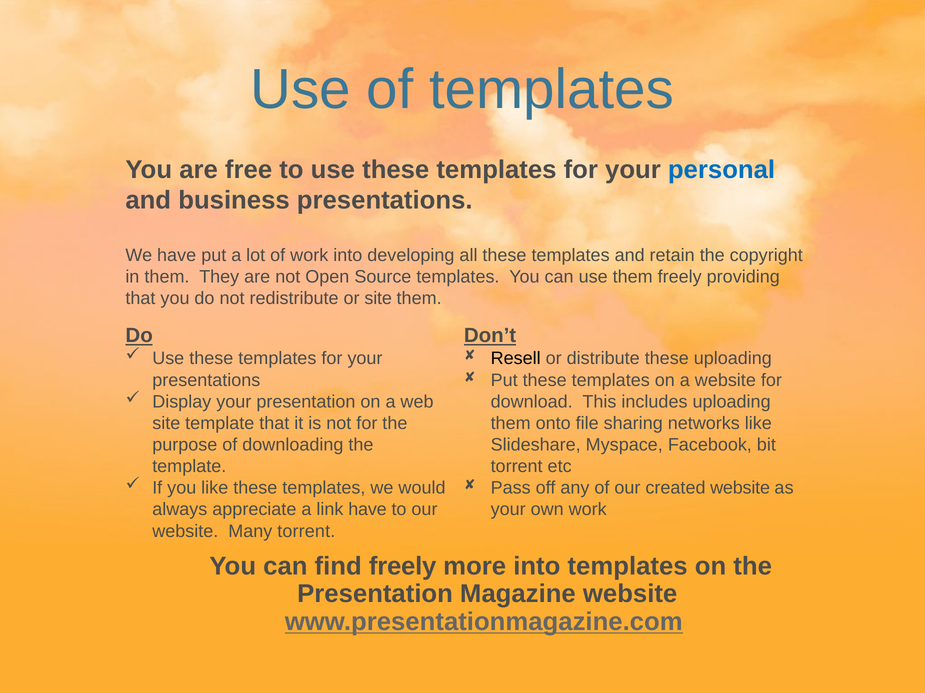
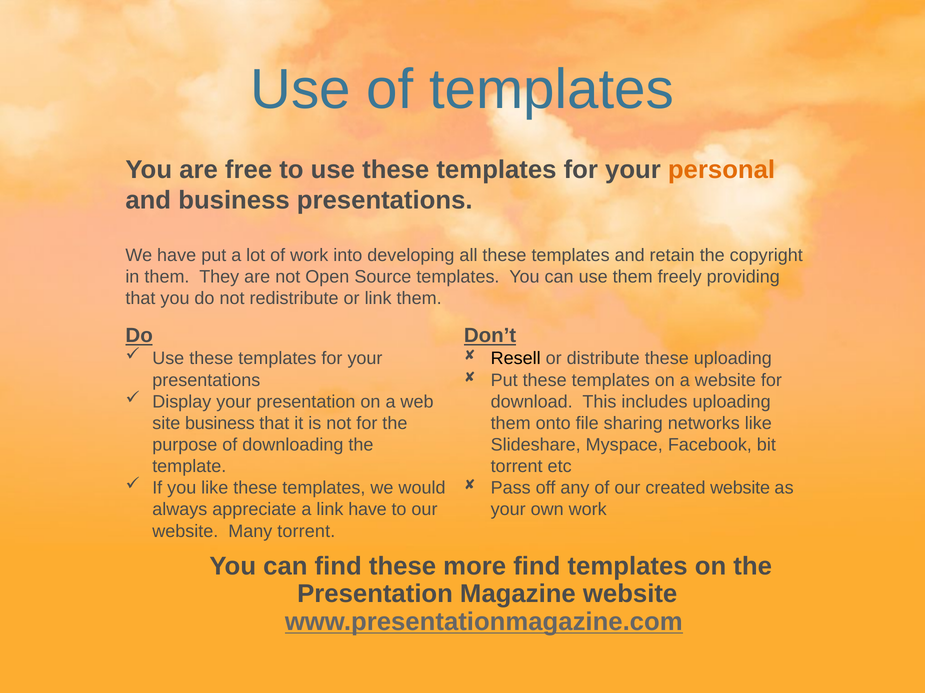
personal colour: blue -> orange (722, 170)
or site: site -> link (378, 299)
site template: template -> business (220, 424)
find freely: freely -> these (403, 567)
more into: into -> find (537, 567)
